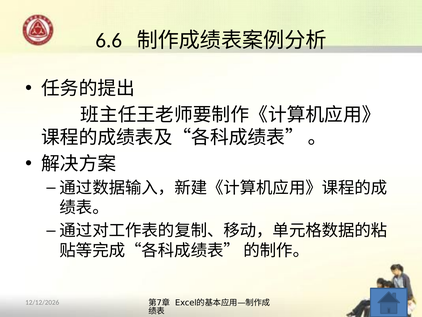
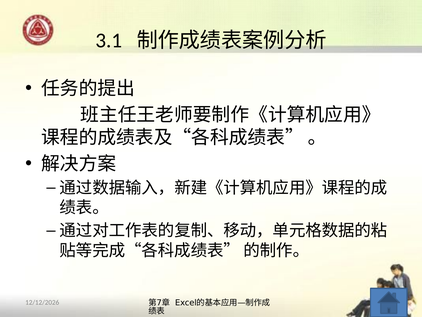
6.6: 6.6 -> 3.1 (109, 41)
